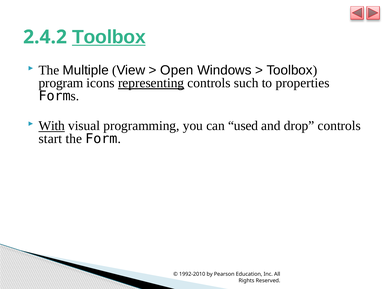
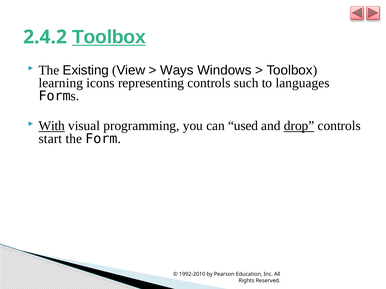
Multiple: Multiple -> Existing (86, 70)
Open: Open -> Ways (177, 70)
program: program -> learning (61, 83)
representing underline: present -> none (151, 83)
properties: properties -> languages (303, 83)
drop underline: none -> present (299, 126)
